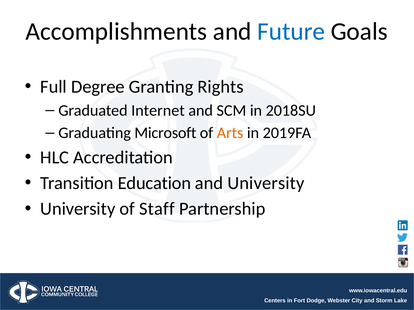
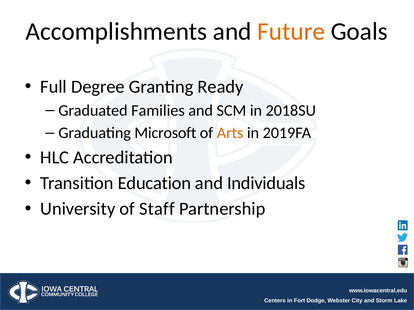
Future colour: blue -> orange (291, 31)
Rights: Rights -> Ready (221, 87)
Internet: Internet -> Families (158, 111)
and University: University -> Individuals (266, 183)
